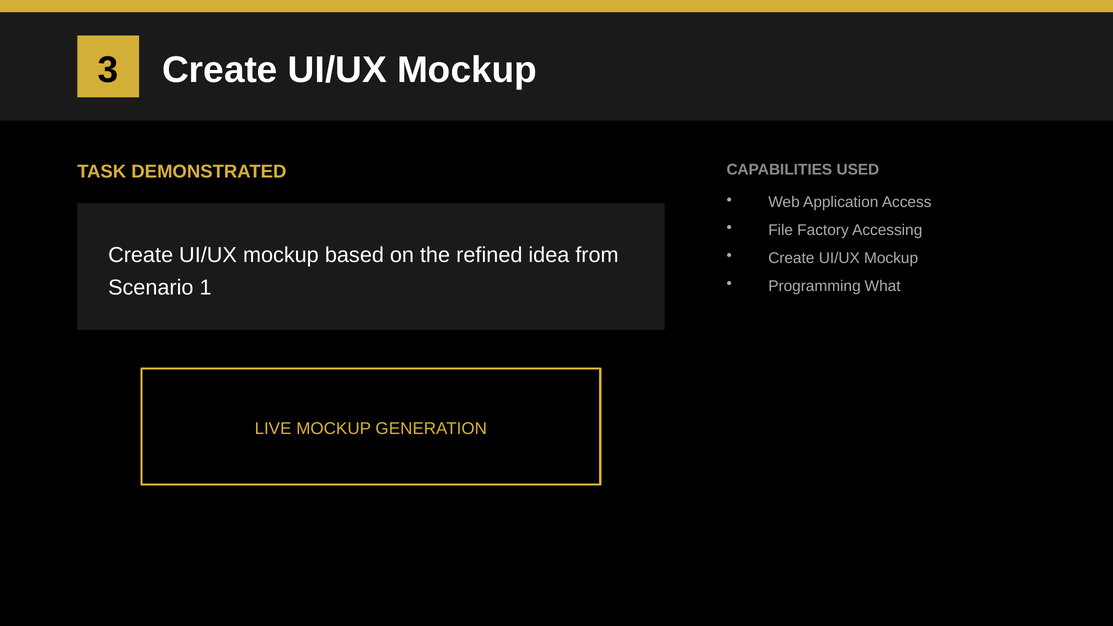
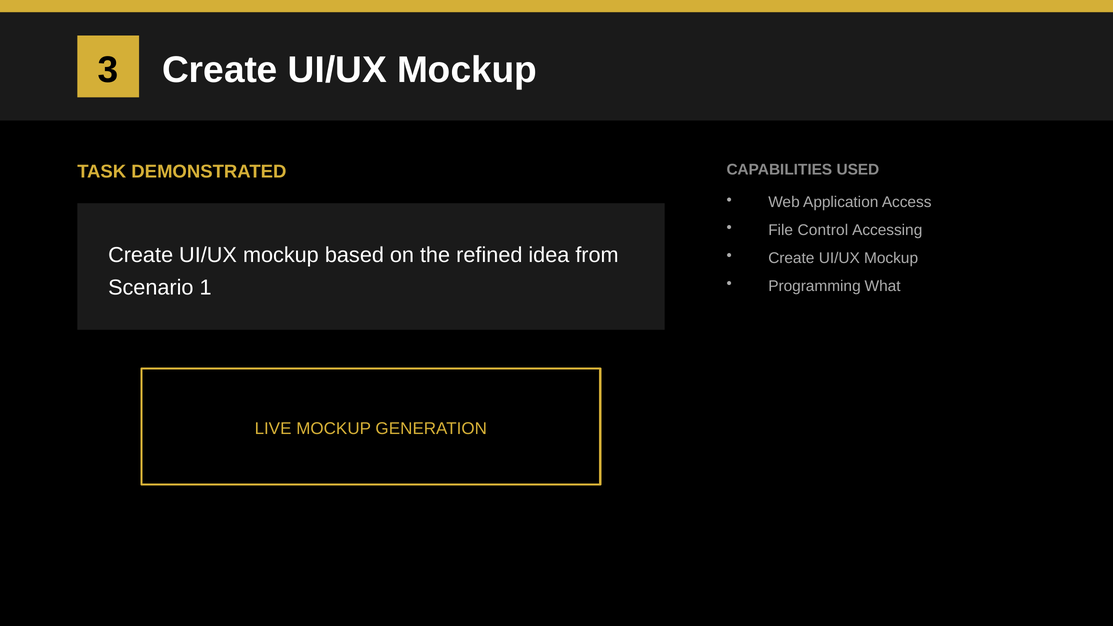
Factory: Factory -> Control (823, 230)
